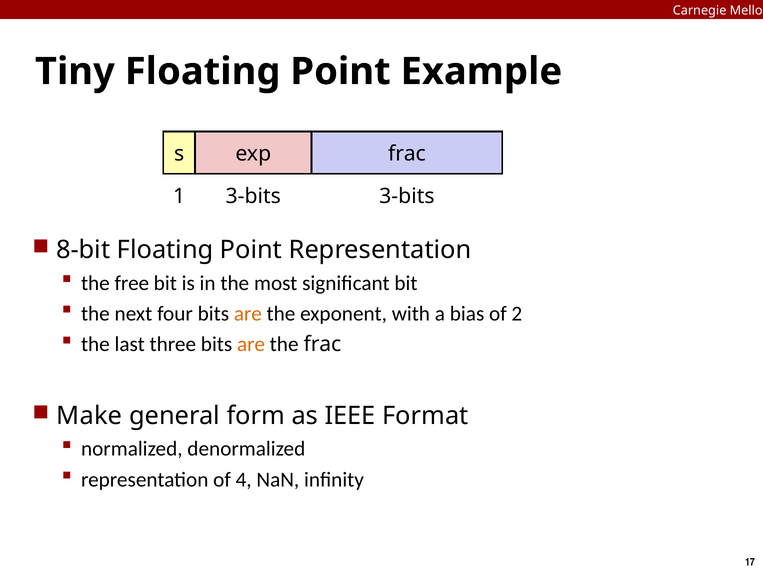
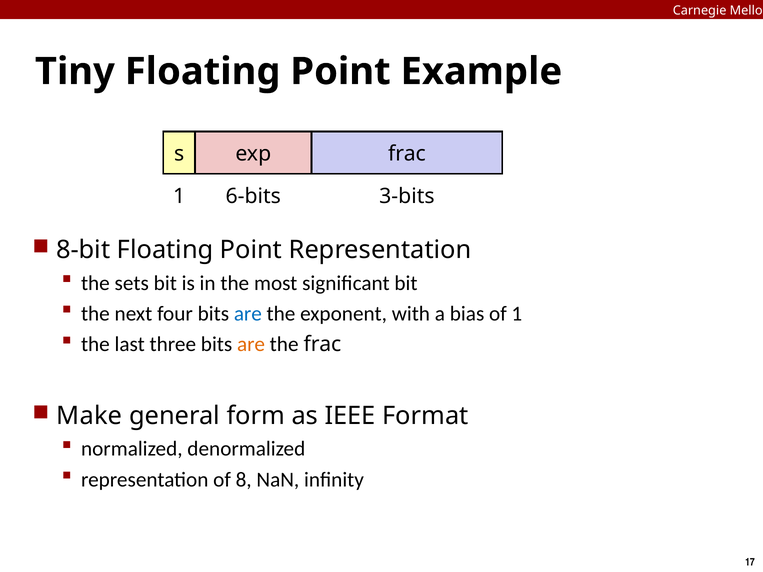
1 3-bits: 3-bits -> 6-bits (253, 196)
free: free -> sets (132, 283)
are colour: orange -> blue (248, 314)
of 2: 2 -> 1 (517, 314)
4: 4 -> 8 (244, 480)
